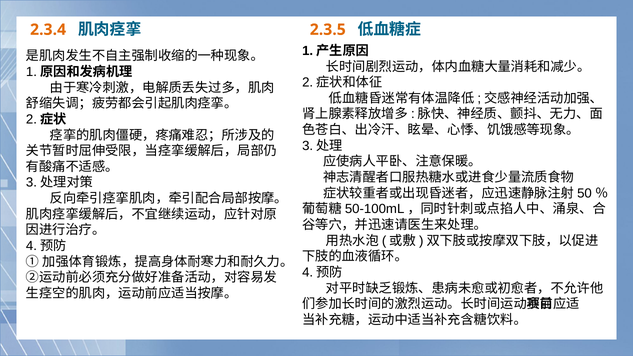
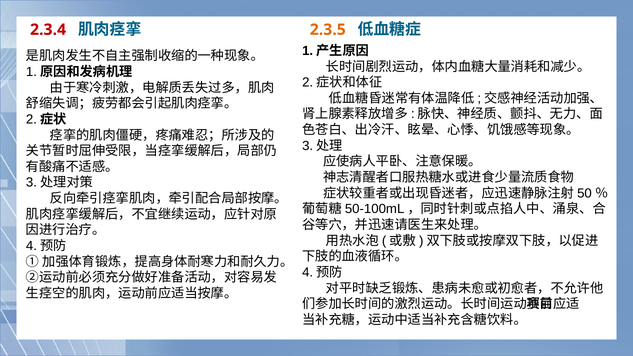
2.3.4 colour: orange -> red (48, 30)
